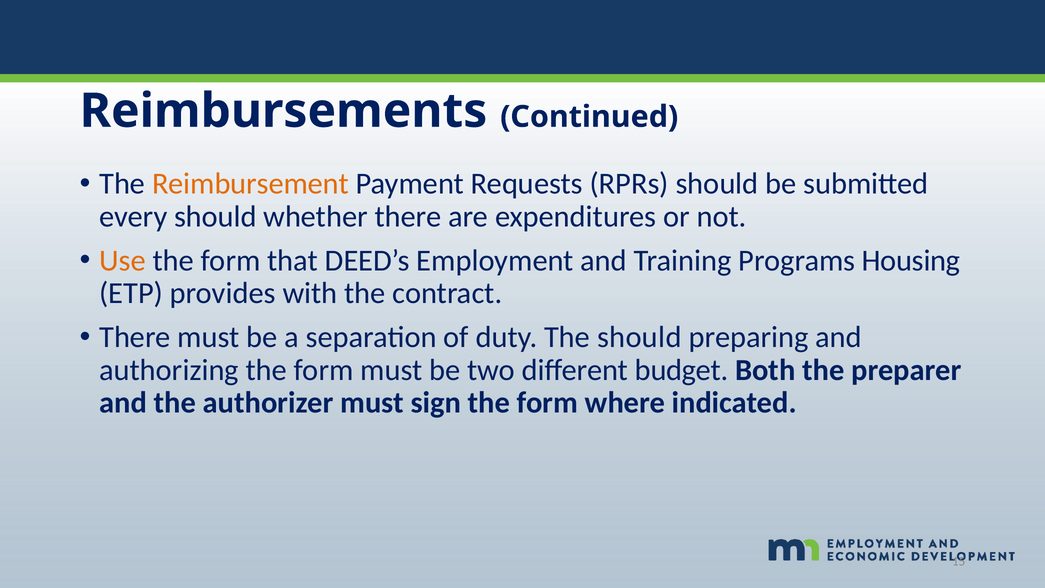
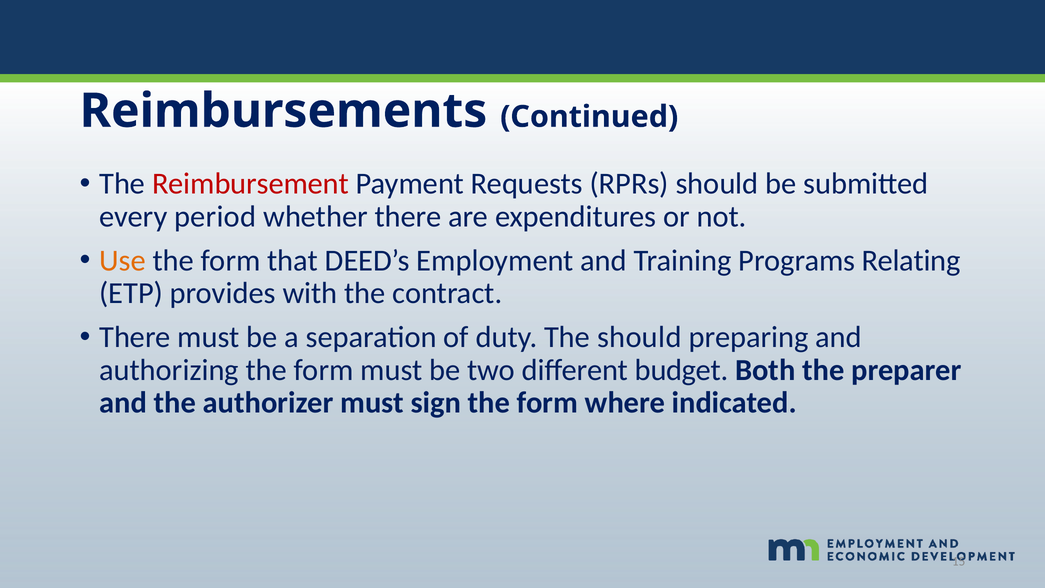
Reimbursement colour: orange -> red (250, 184)
every should: should -> period (215, 217)
Housing: Housing -> Relating (911, 260)
